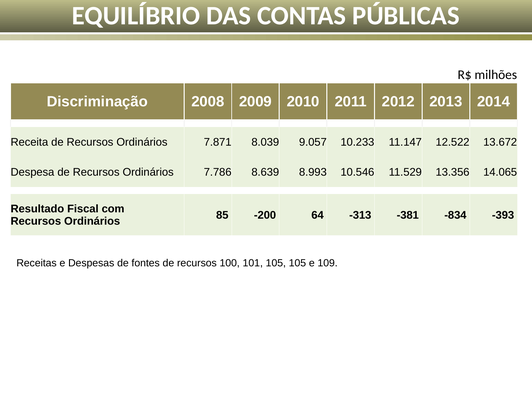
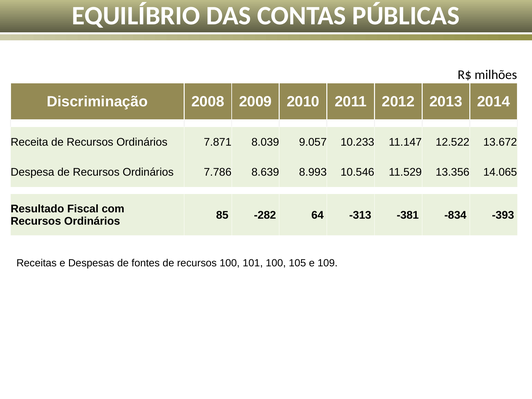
-200: -200 -> -282 (265, 215)
101 105: 105 -> 100 (276, 263)
